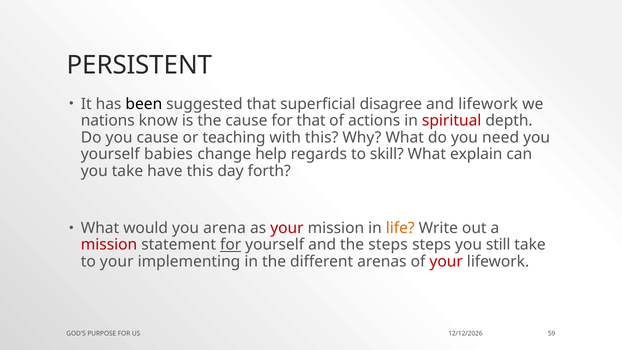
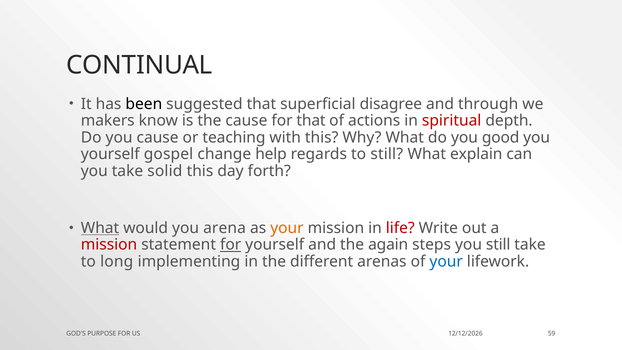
PERSISTENT: PERSISTENT -> CONTINUAL (139, 65)
and lifework: lifework -> through (488, 104)
nations: nations -> makers (108, 121)
need: need -> good (501, 138)
babies: babies -> gospel (169, 154)
to skill: skill -> still (387, 154)
have: have -> solid (165, 171)
What underline: none -> present (100, 228)
your colour: red -> orange (287, 228)
life colour: orange -> red (400, 228)
the steps: steps -> again (388, 245)
to your: your -> long (117, 262)
your colour: red -> blue (446, 262)
